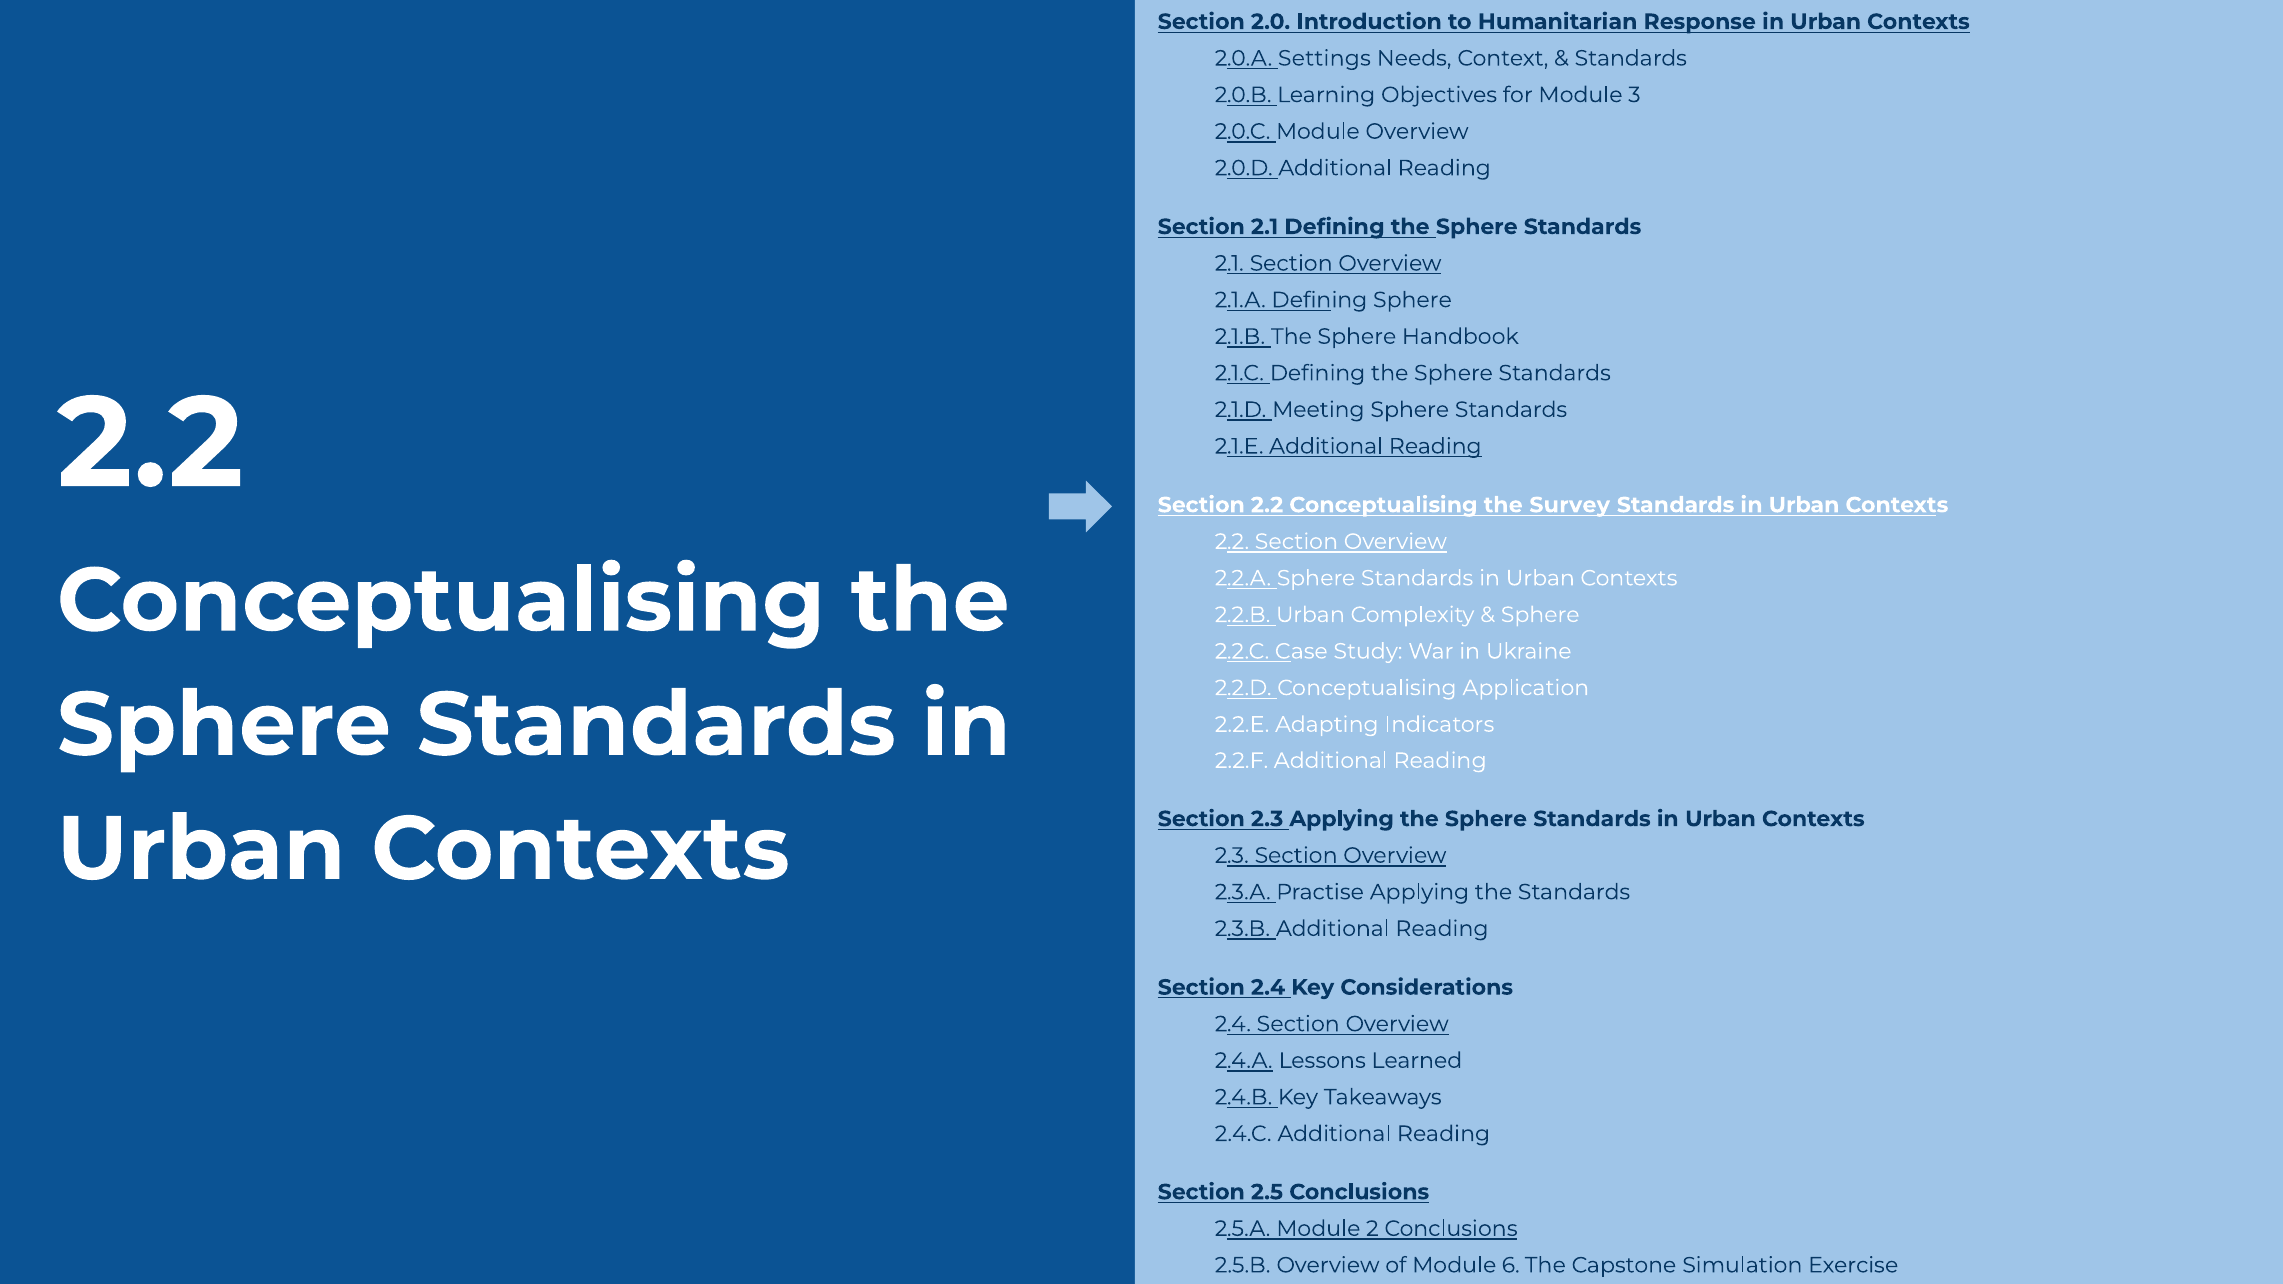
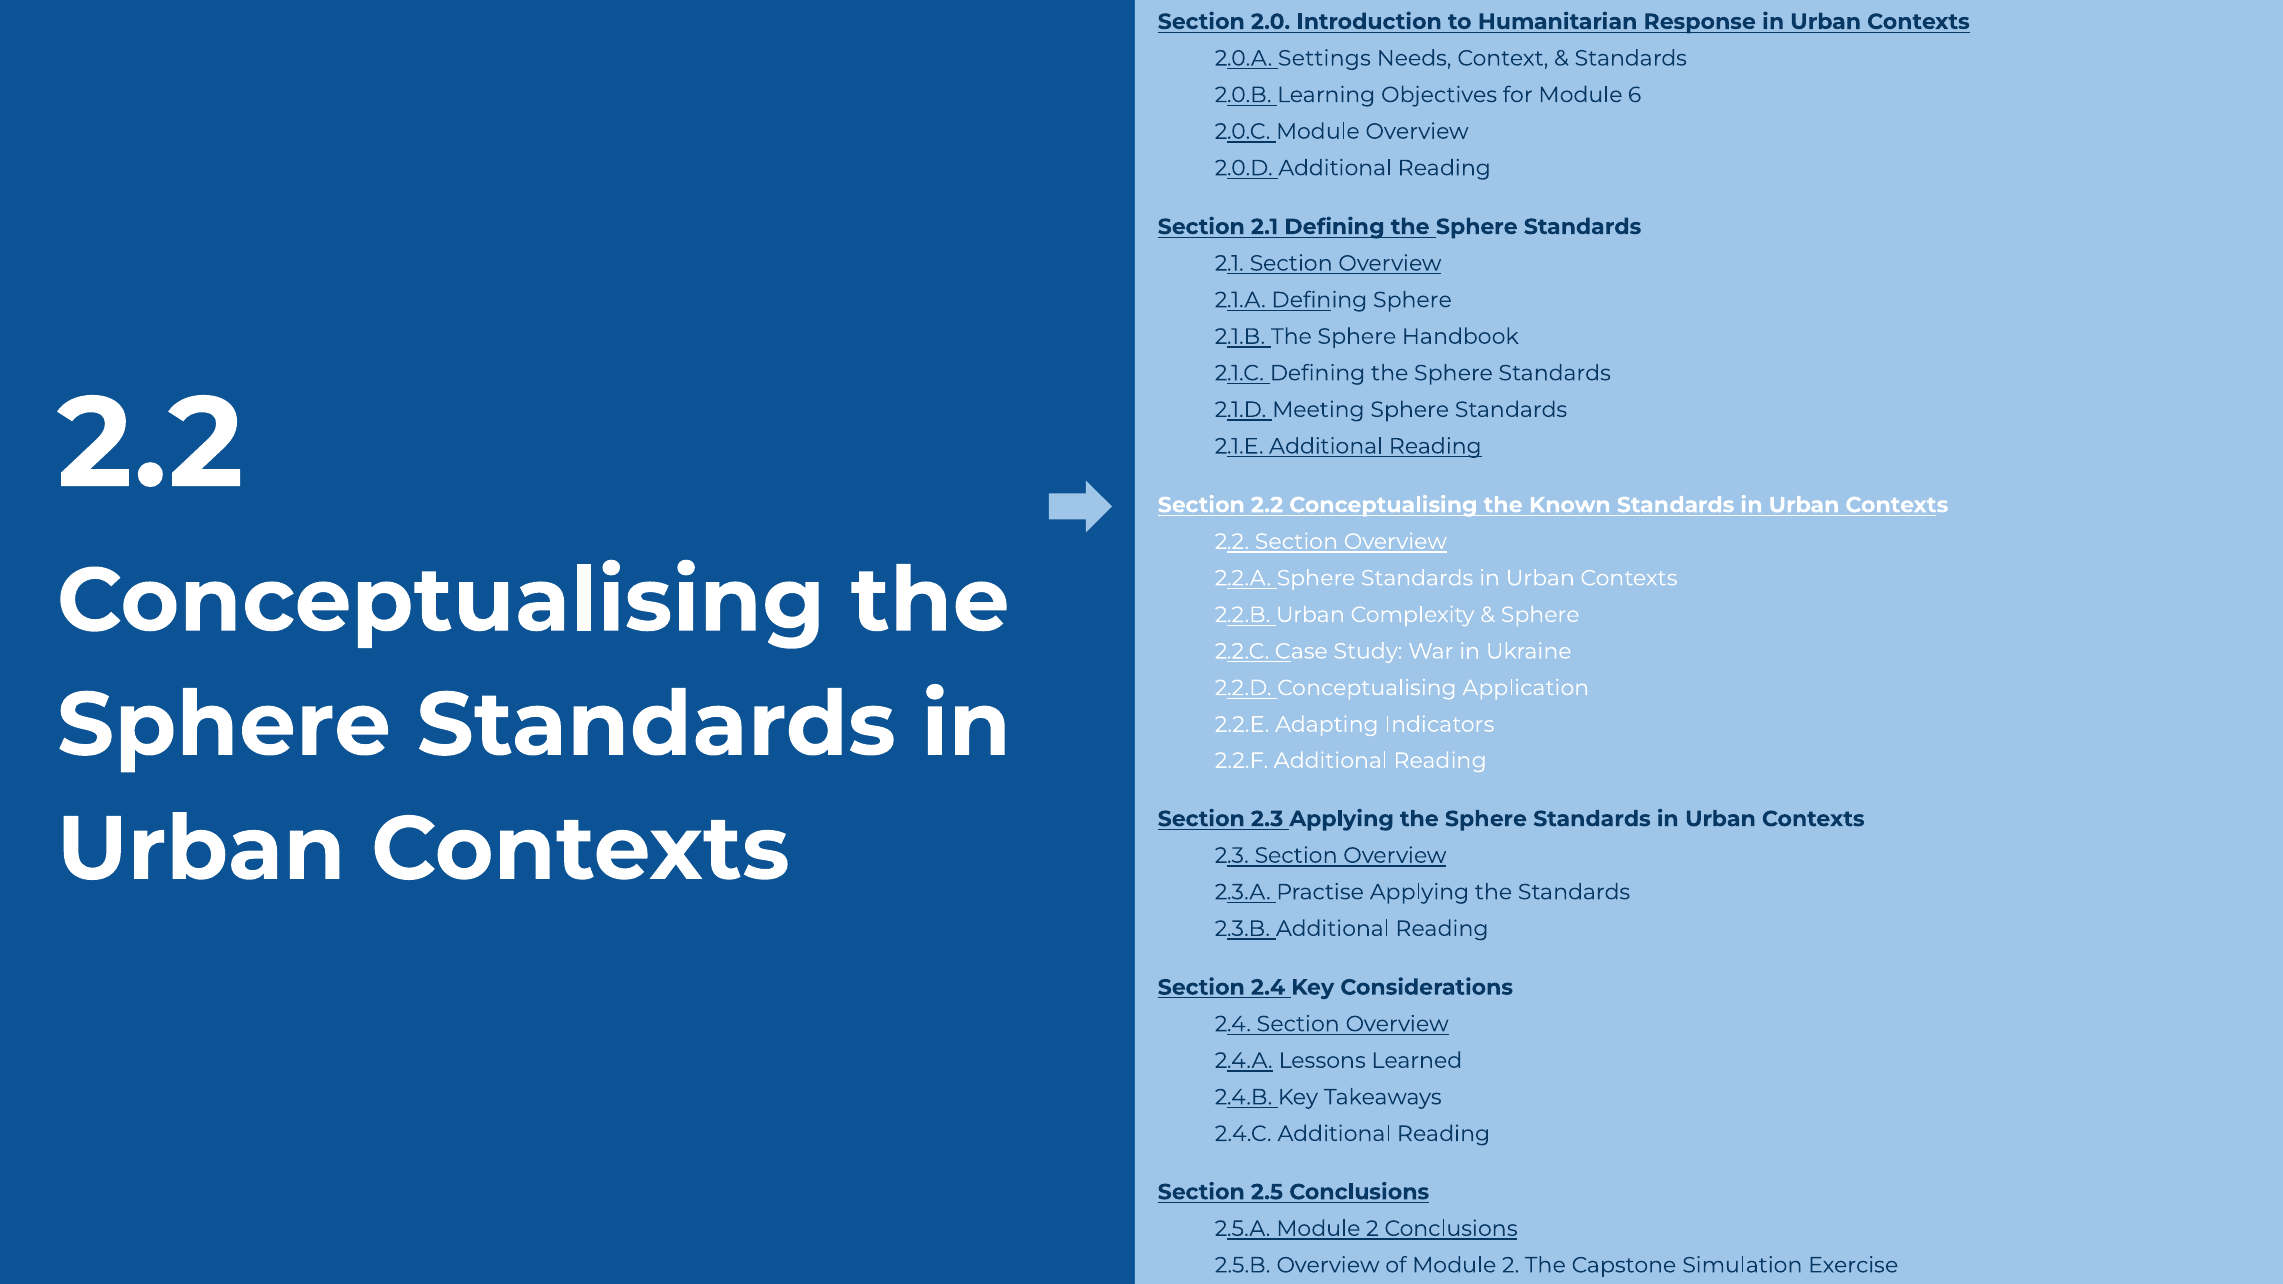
3: 3 -> 6 (1635, 95)
Survey: Survey -> Known (1570, 505)
of Module 6: 6 -> 2 (1511, 1265)
